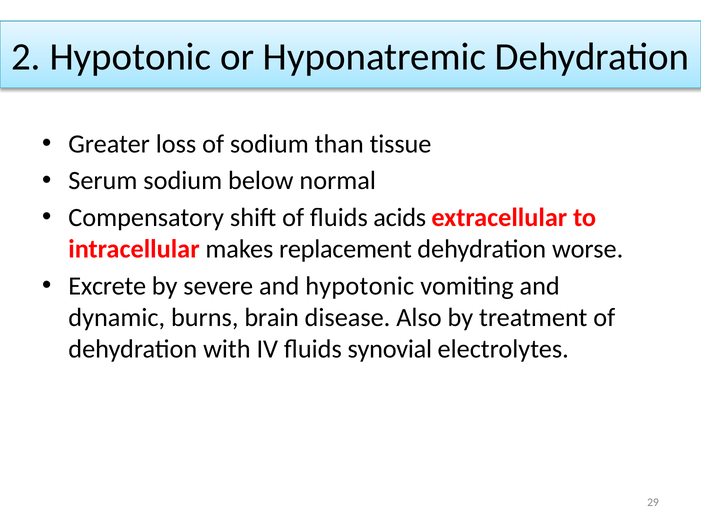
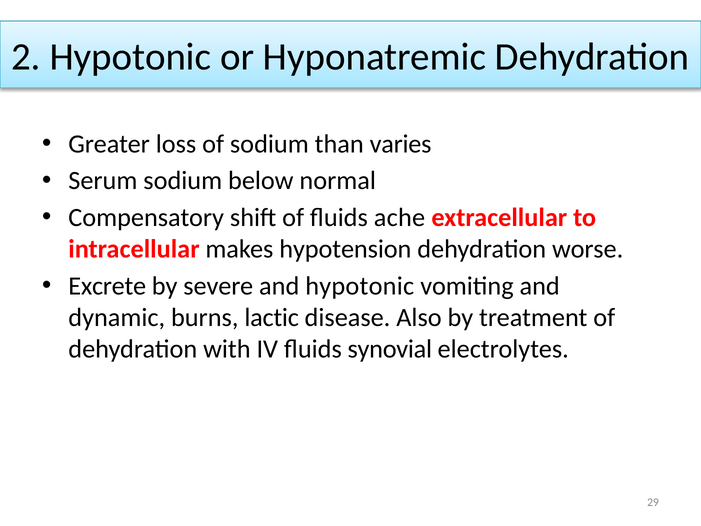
tissue: tissue -> varies (401, 144)
acids: acids -> ache (399, 217)
replacement: replacement -> hypotension (345, 249)
brain: brain -> lactic (272, 317)
